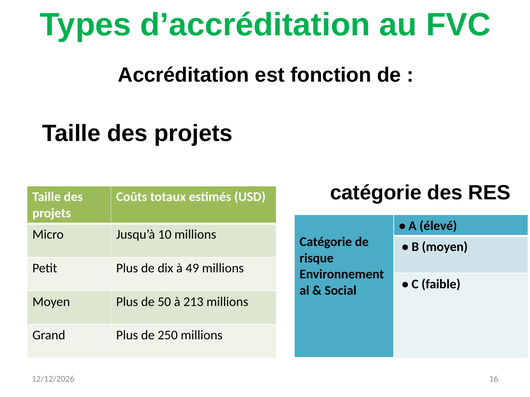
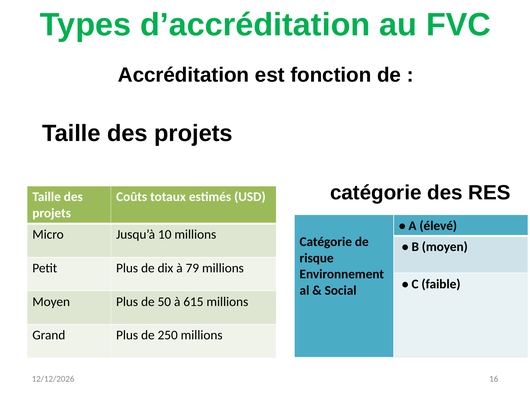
49: 49 -> 79 (192, 268)
213: 213 -> 615 (193, 302)
